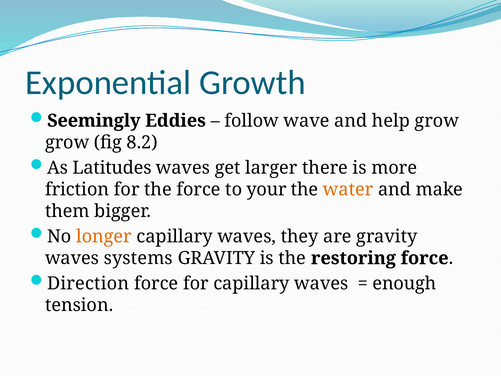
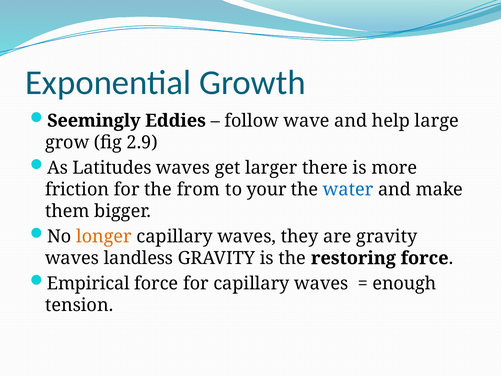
help grow: grow -> large (437, 121)
8.2: 8.2 -> 2.9 (142, 142)
the force: force -> from (198, 189)
water colour: orange -> blue (348, 189)
systems: systems -> landless (138, 258)
Direction: Direction -> Empirical (88, 283)
